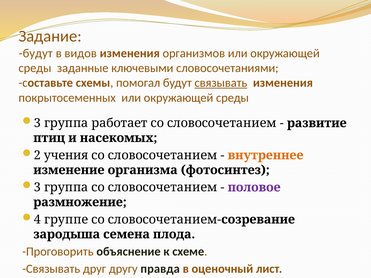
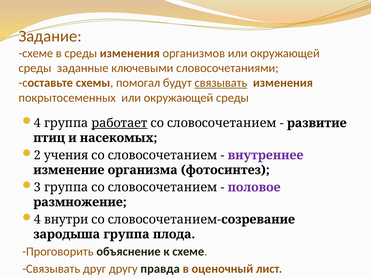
будут: будут -> схеме (36, 53)
в видов: видов -> среды (81, 53)
3: 3 -> 4 (37, 123)
работает underline: none -> present (120, 123)
внутреннее colour: orange -> purple (266, 155)
группе: группе -> внутри (66, 220)
зародыша семена: семена -> группа (126, 234)
